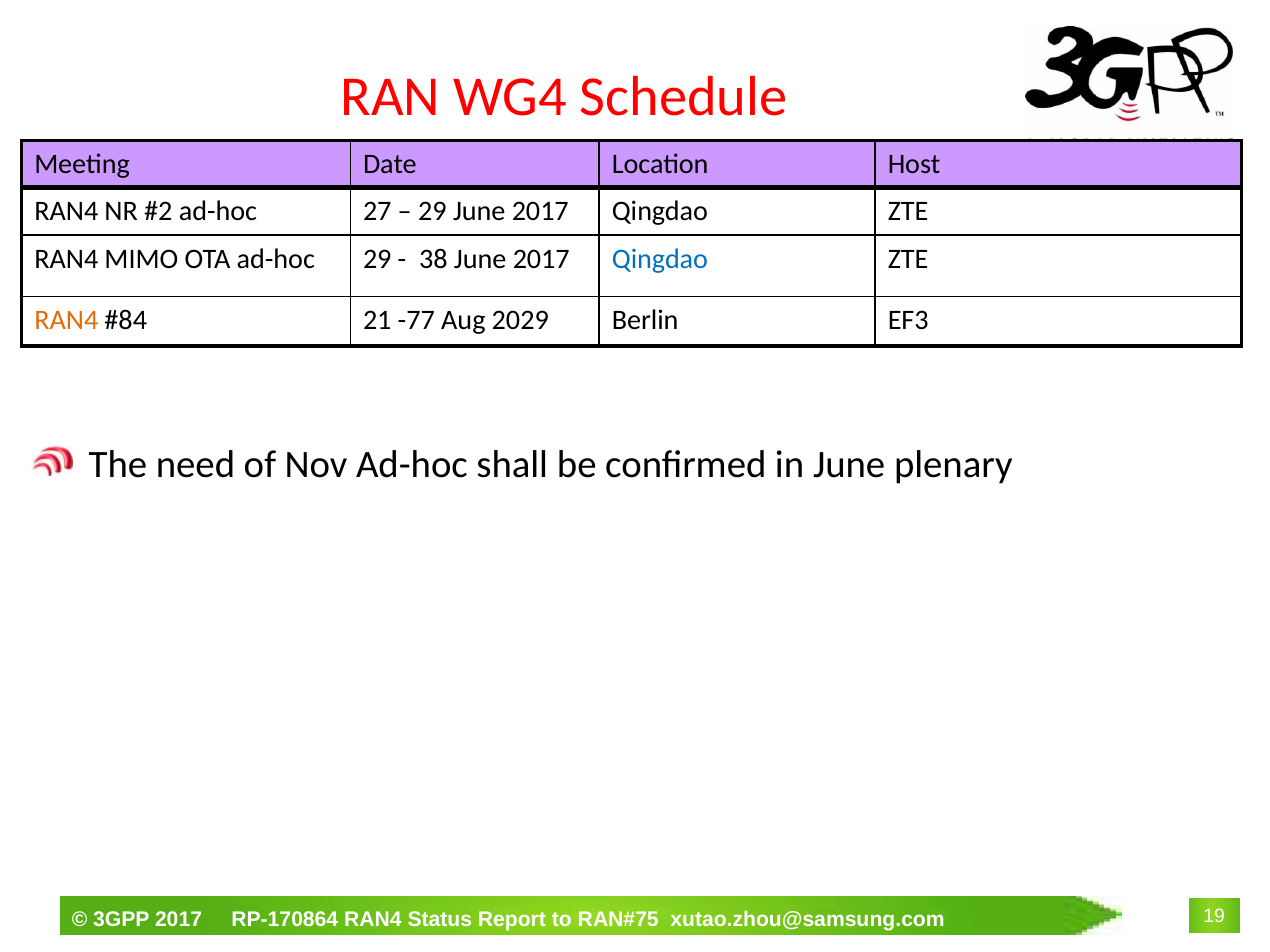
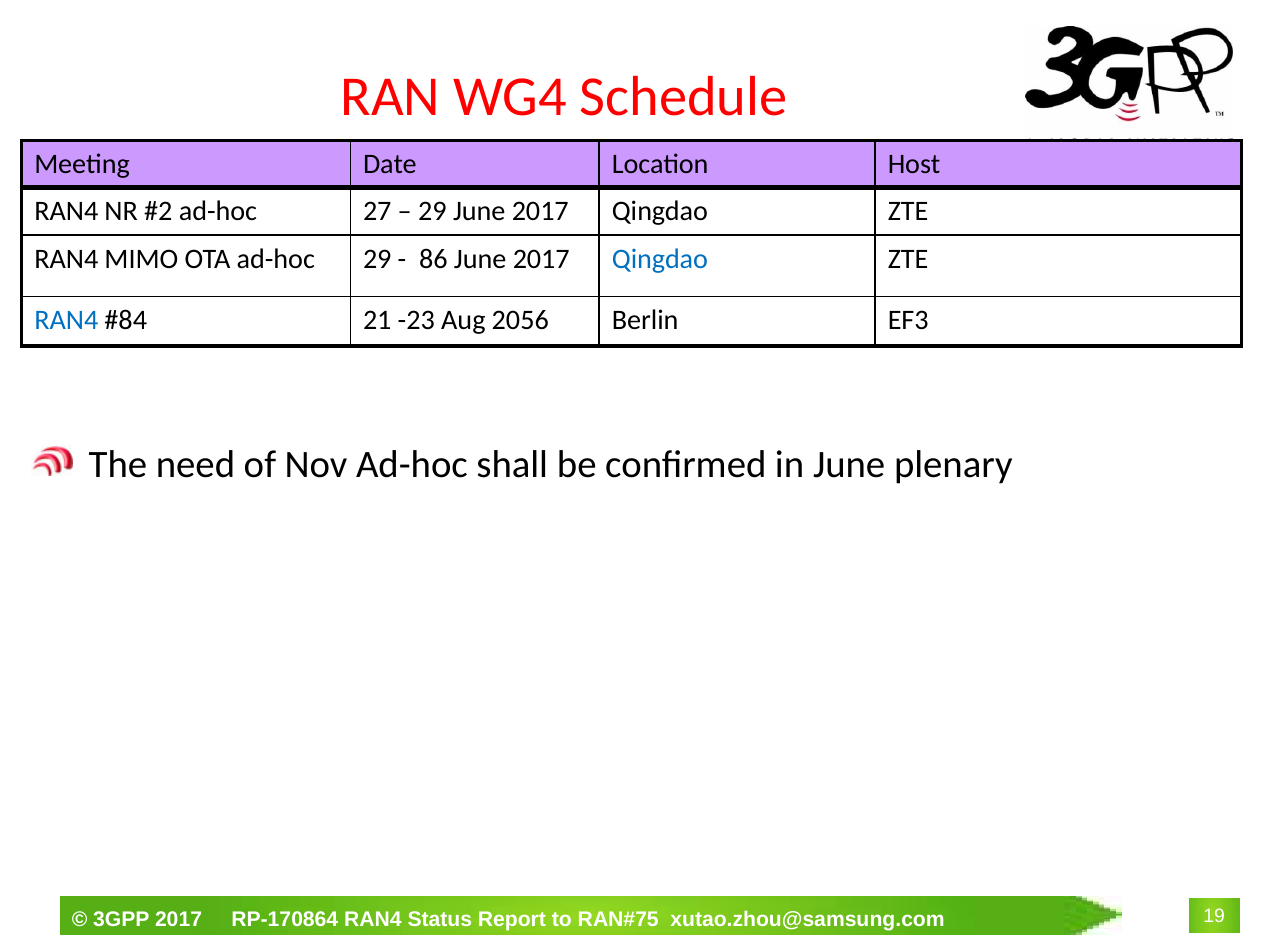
38: 38 -> 86 (433, 259)
RAN4 colour: orange -> blue (66, 320)
-77: -77 -> -23 (416, 320)
2029: 2029 -> 2056 (520, 320)
